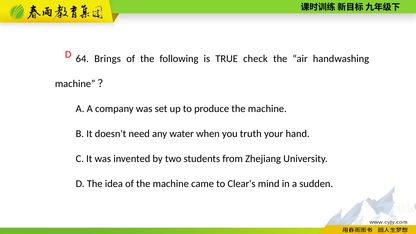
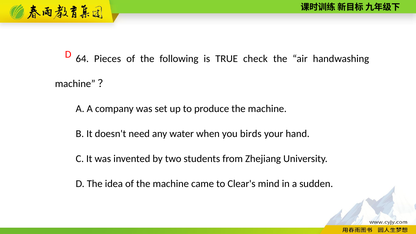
Brings: Brings -> Pieces (108, 59)
truth: truth -> birds (251, 134)
